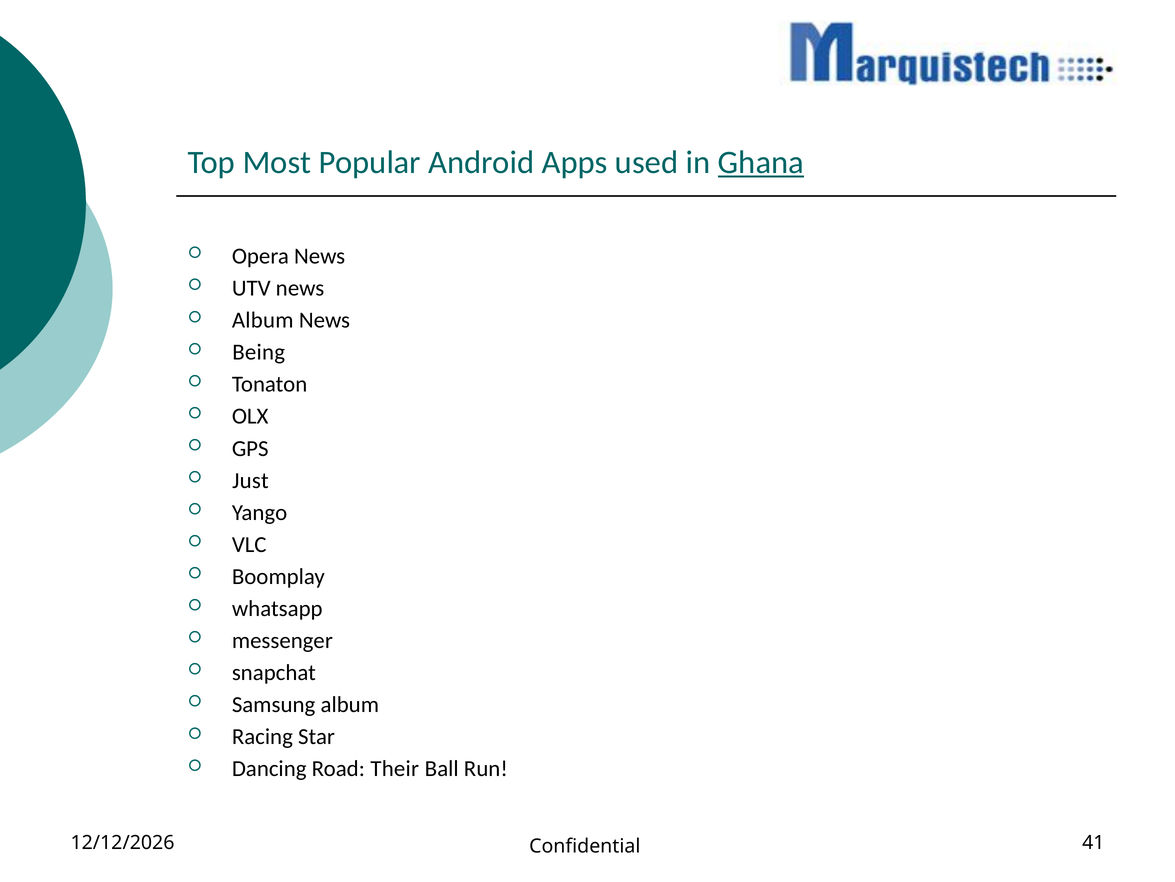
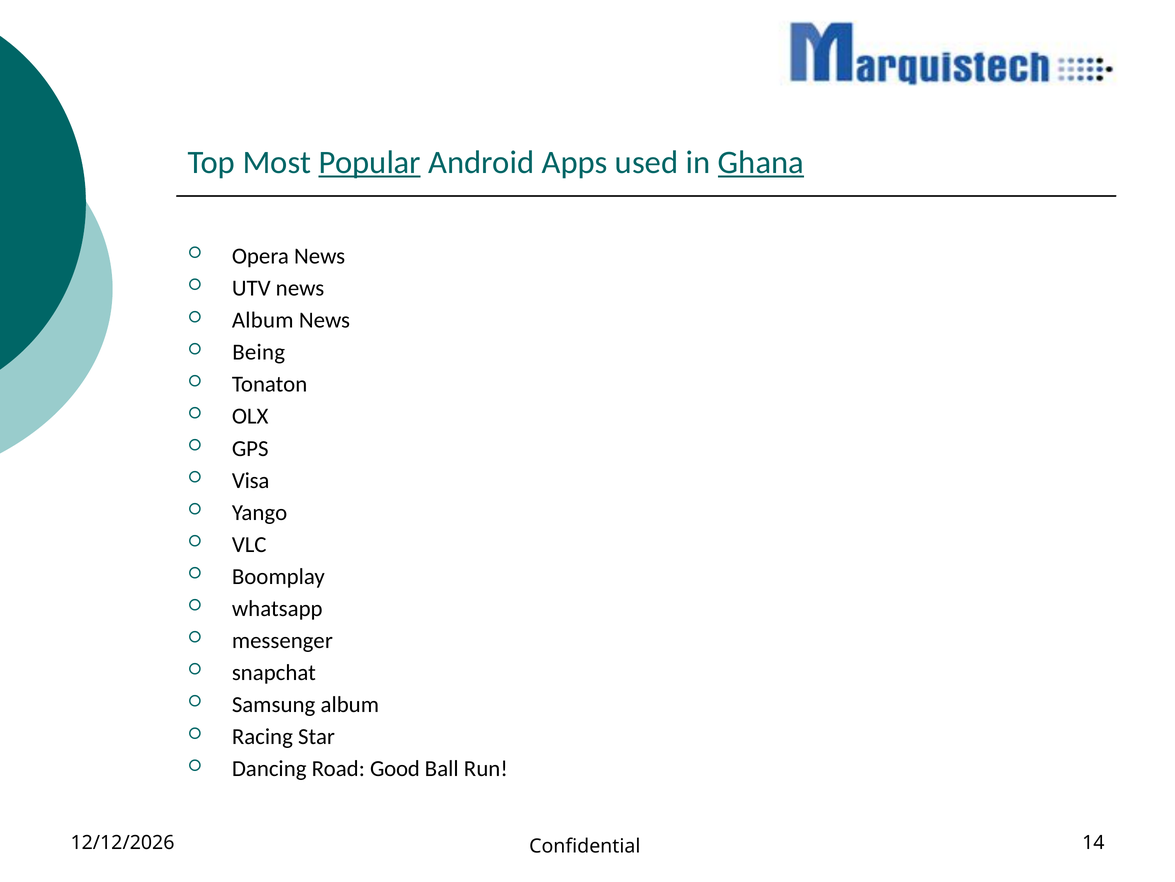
Popular underline: none -> present (370, 162)
Just: Just -> Visa (251, 480)
Their: Their -> Good (395, 768)
41: 41 -> 14 (1093, 842)
